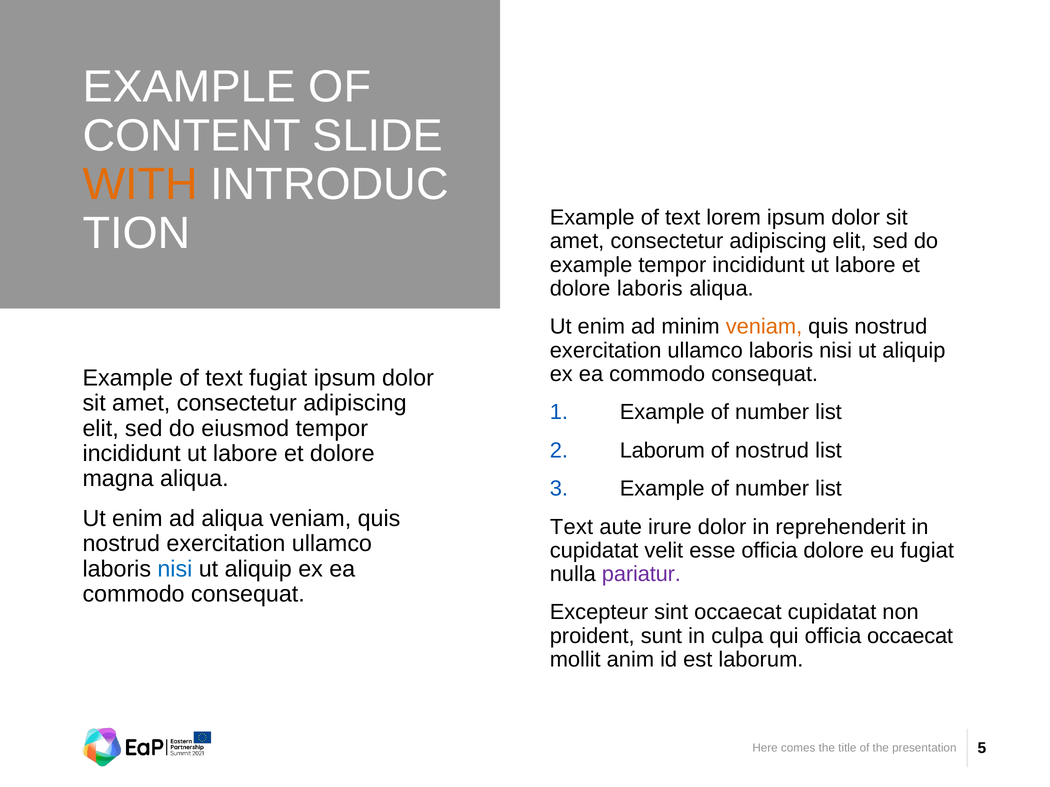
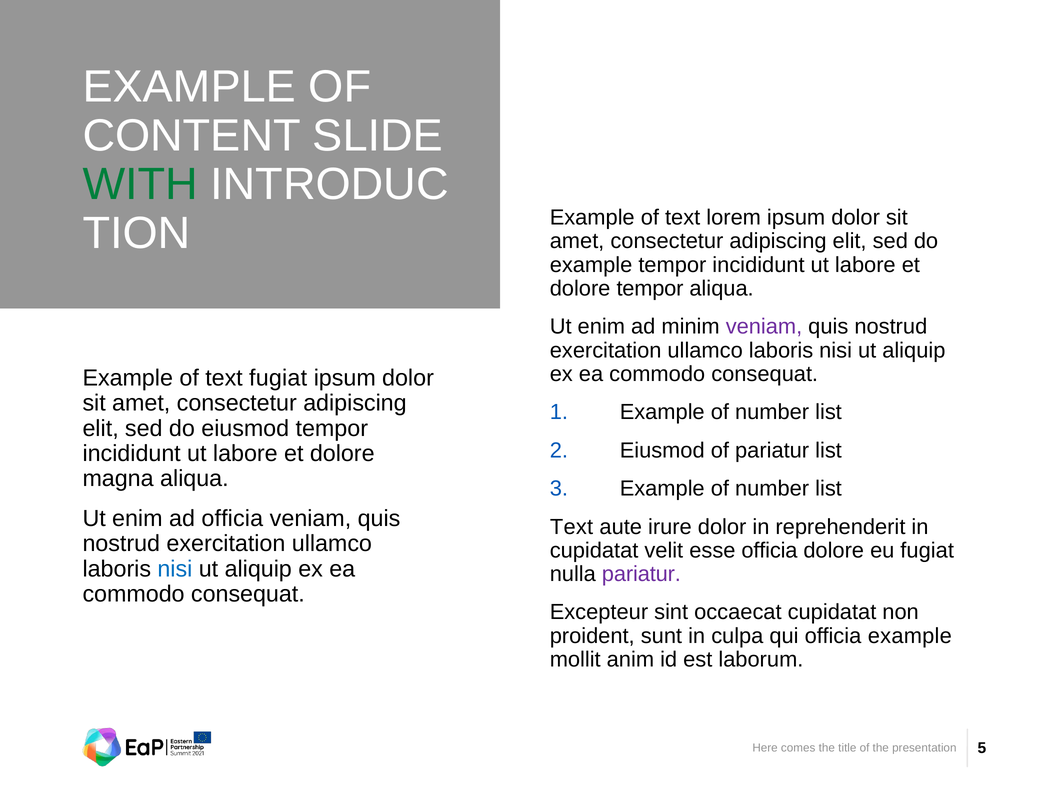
WITH colour: orange -> green (140, 185)
dolore laboris: laboris -> tempor (650, 289)
veniam colour: orange -> purple (764, 327)
Laborum: Laborum -> Eiusmod (662, 451)
of nostrud: nostrud -> pariatur (772, 451)
ad aliqua: aliqua -> officia (232, 519)
officia occaecat: occaecat -> example (910, 636)
